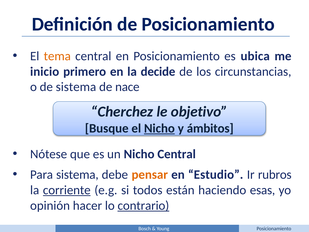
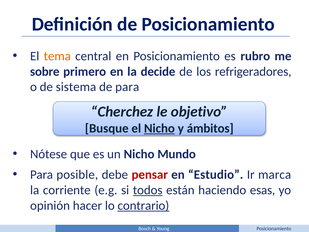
ubica: ubica -> rubro (255, 56)
inicio: inicio -> sobre (45, 71)
circunstancias: circunstancias -> refrigeradores (253, 71)
de nace: nace -> para (127, 87)
Nicho Central: Central -> Mundo (177, 154)
Para sistema: sistema -> posible (77, 174)
pensar colour: orange -> red (150, 174)
rubros: rubros -> marca (275, 174)
corriente underline: present -> none (67, 190)
todos underline: none -> present (148, 190)
